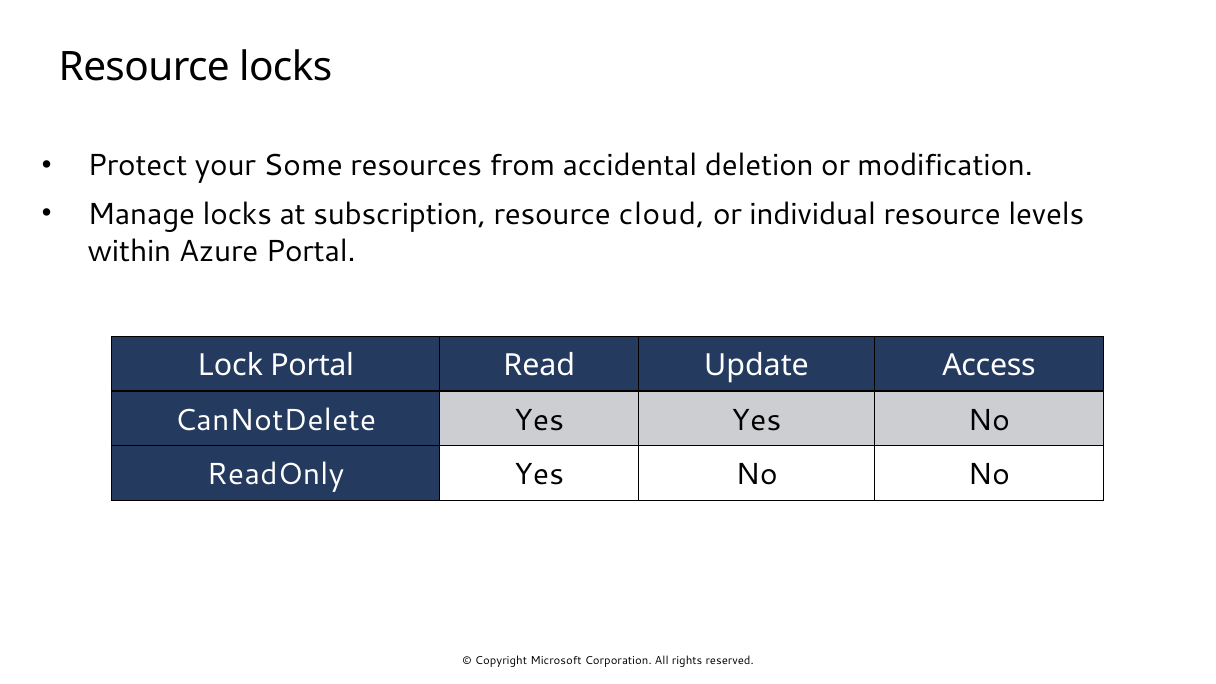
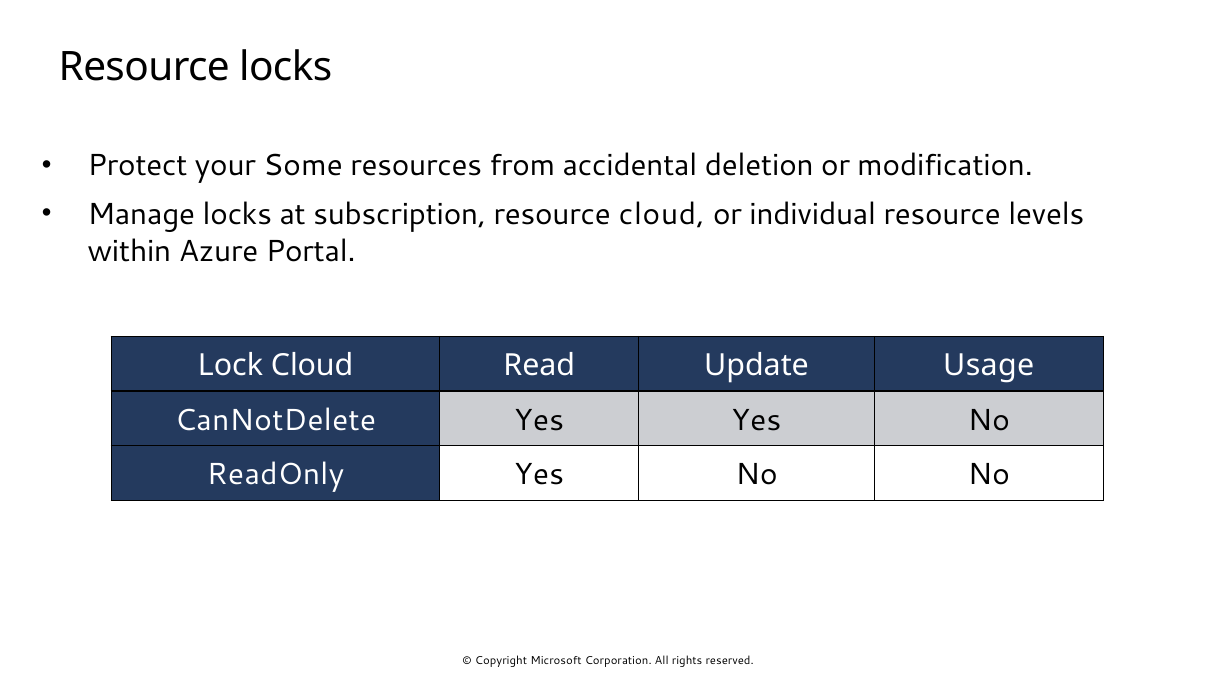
Lock Portal: Portal -> Cloud (312, 365)
Access: Access -> Usage (989, 365)
